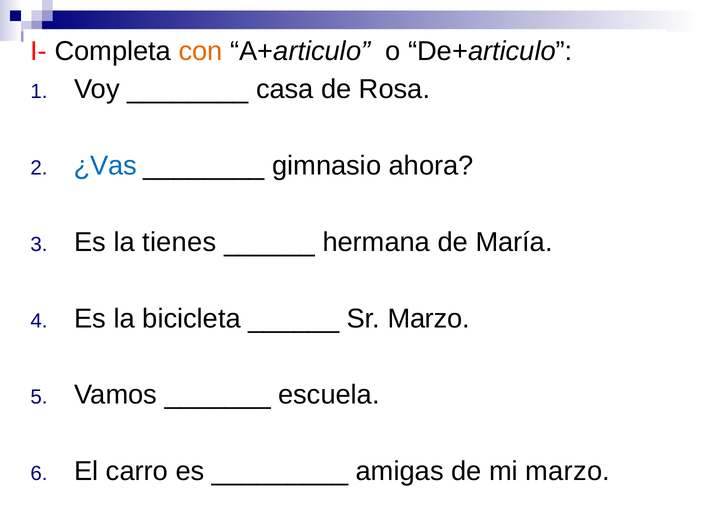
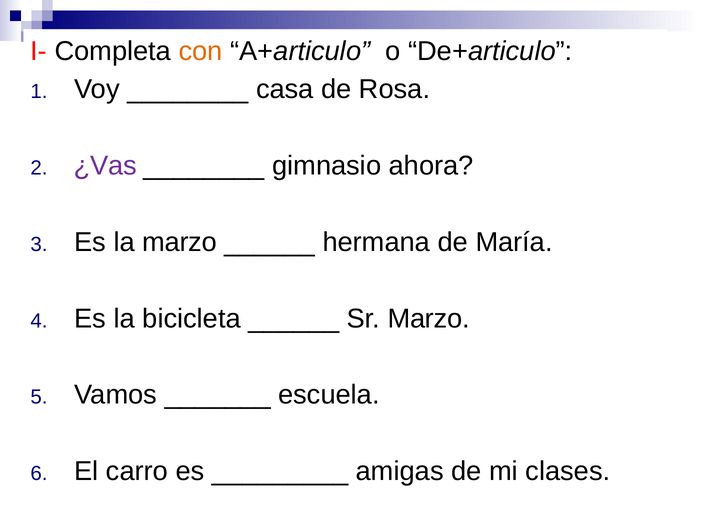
¿Vas colour: blue -> purple (105, 166)
la tienes: tienes -> marzo (180, 242)
mi marzo: marzo -> clases (568, 472)
